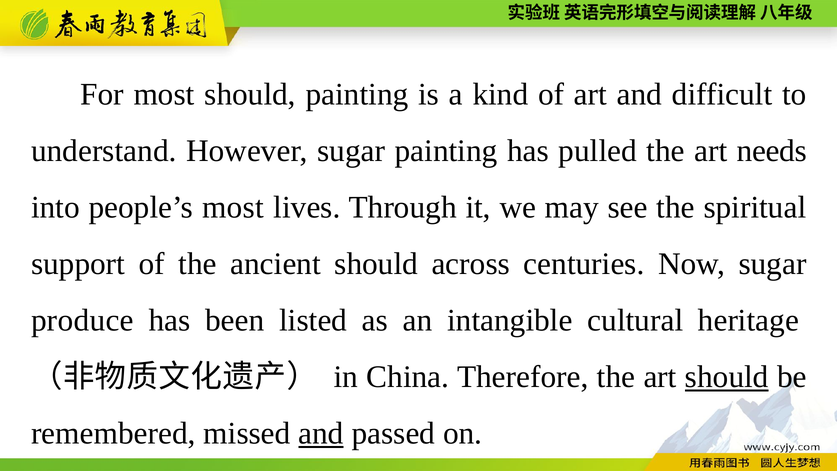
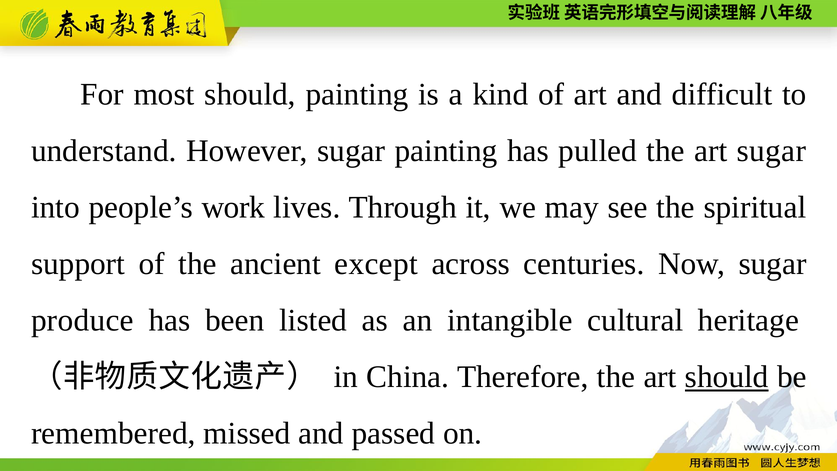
art needs: needs -> sugar (772, 151)
people’s most: most -> work (233, 207)
ancient should: should -> except (376, 264)
and underline: present -> none (321, 433)
